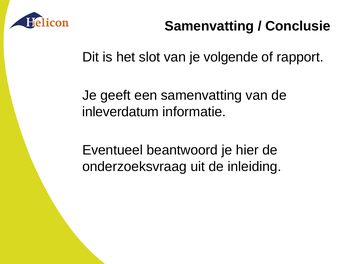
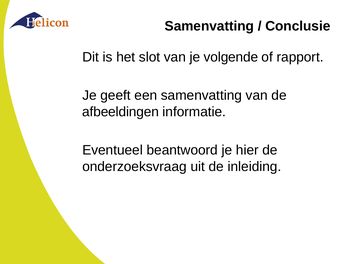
inleverdatum: inleverdatum -> afbeeldingen (121, 111)
